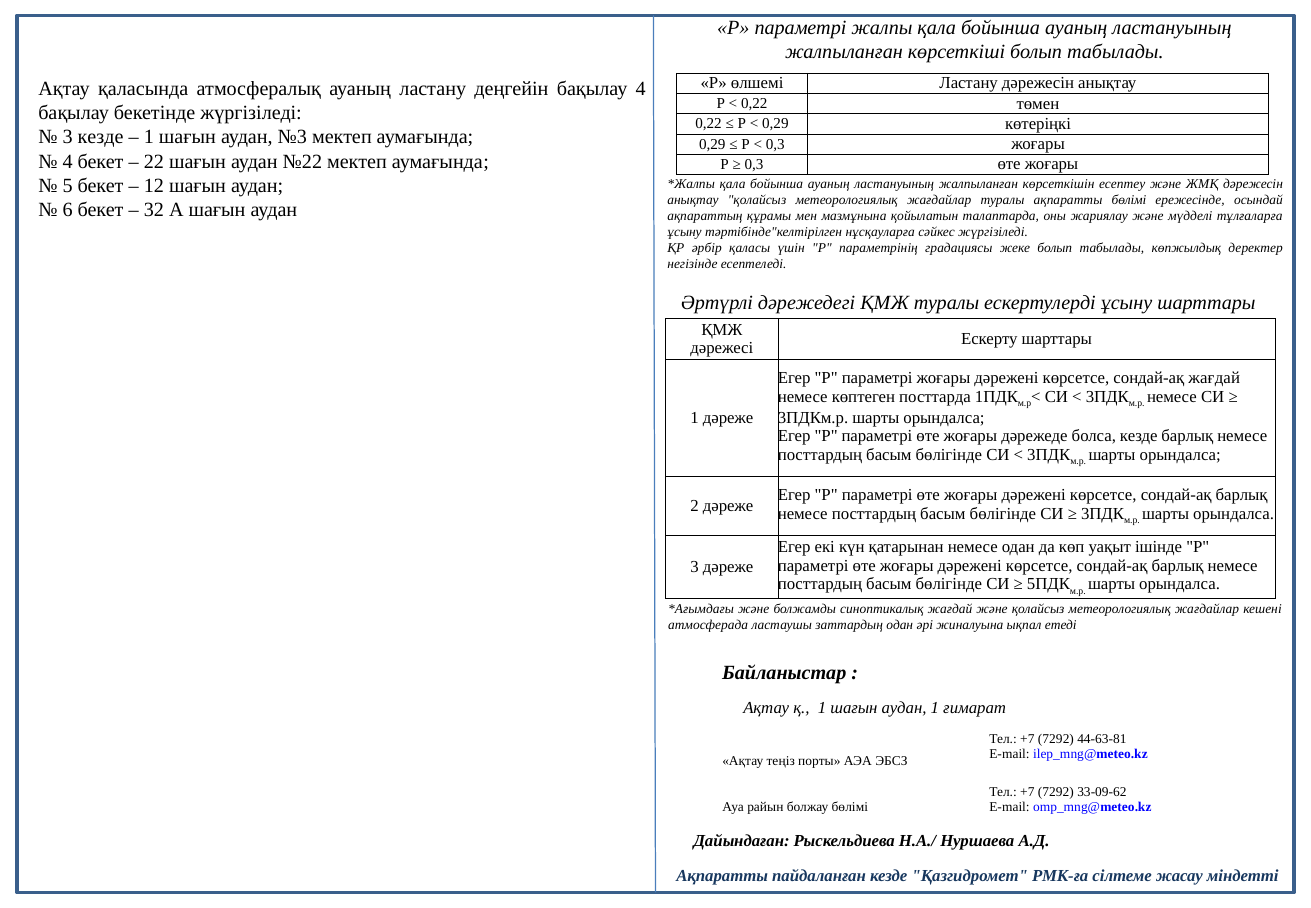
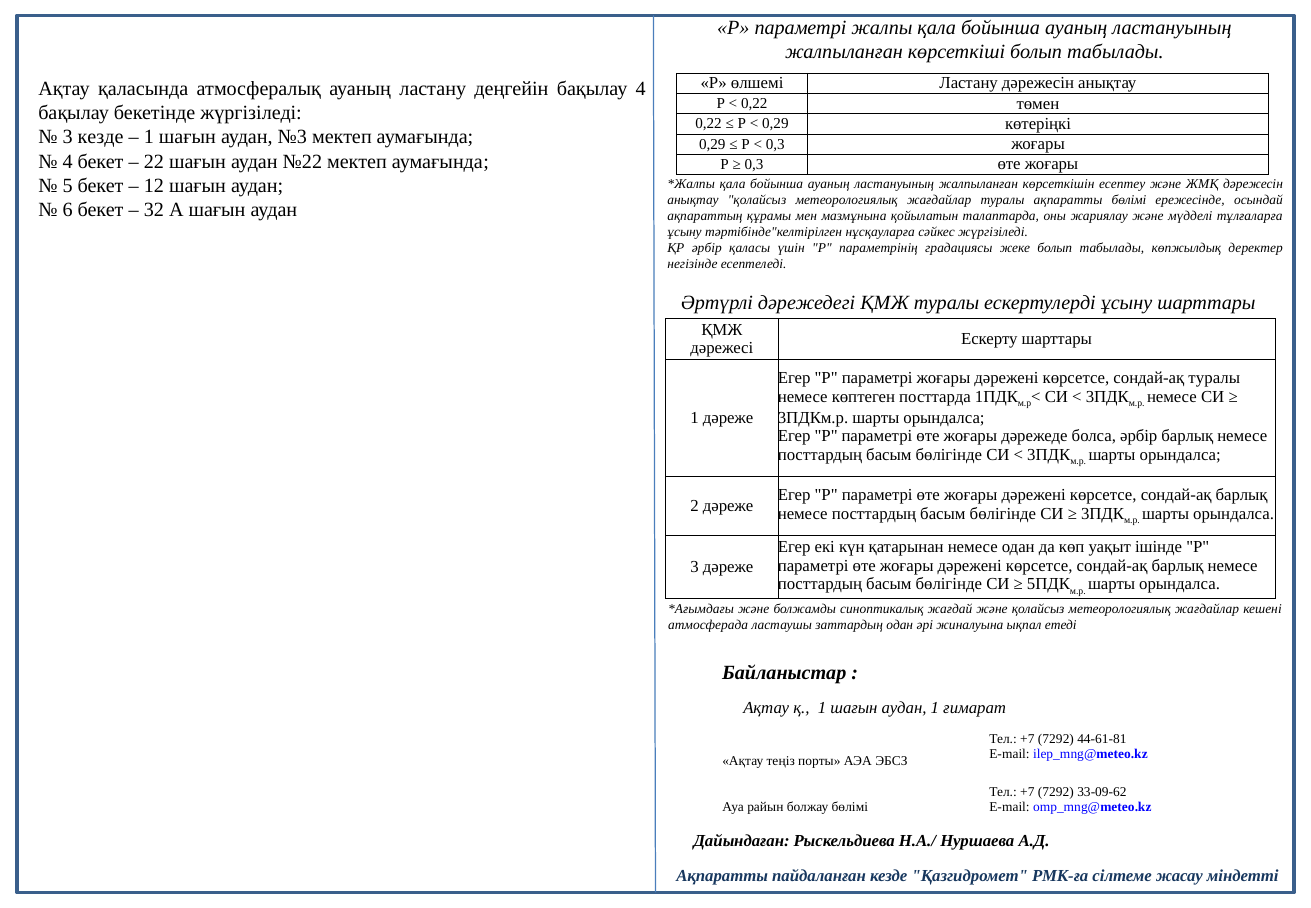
сондай-ақ жағдай: жағдай -> туралы (1214, 378)
болса кезде: кезде -> әрбір (1139, 436)
44-63-81: 44-63-81 -> 44-61-81 (1102, 739)
